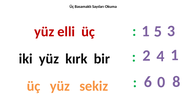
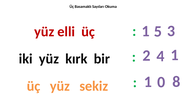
6: 6 -> 1 (148, 81)
